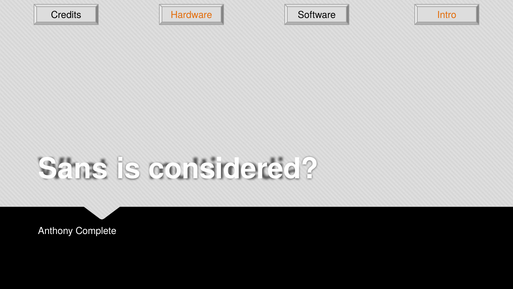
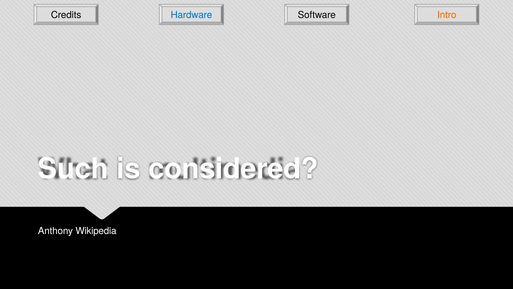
Hardware colour: orange -> blue (191, 15)
Sans: Sans -> Such (73, 169)
Complete: Complete -> Wikipedia (96, 231)
